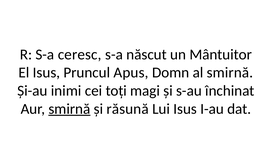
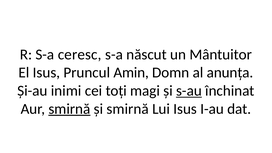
Apus: Apus -> Amin (131, 73)
al smirnă: smirnă -> anunța (230, 73)
s-au underline: none -> present (189, 91)
și răsună: răsună -> smirnă (128, 109)
